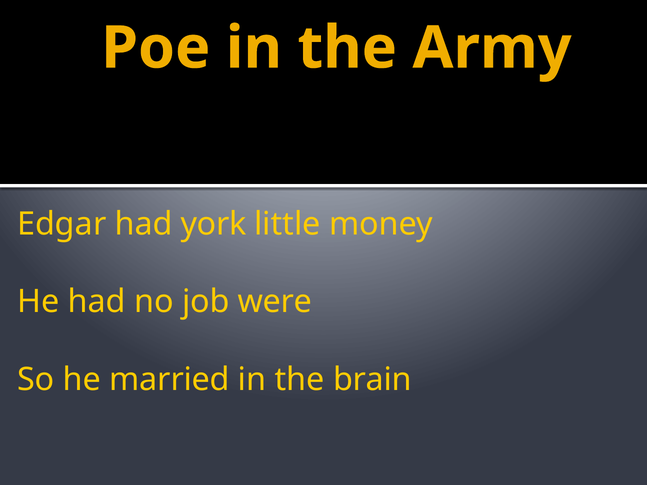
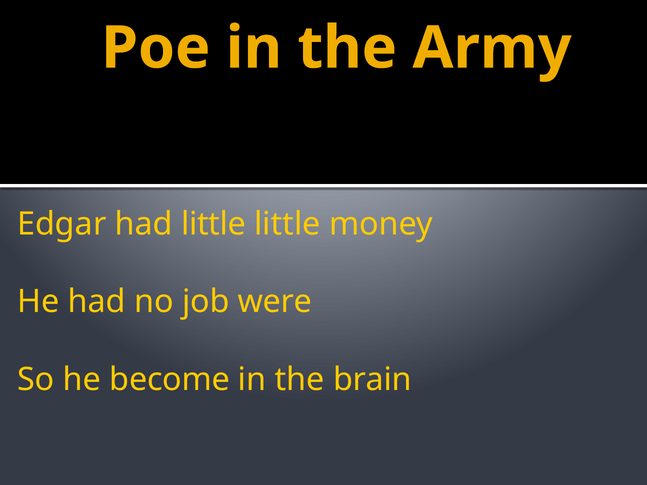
had york: york -> little (214, 224)
married: married -> become (170, 380)
